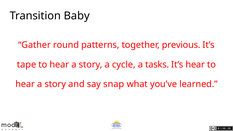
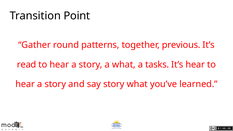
Baby: Baby -> Point (77, 16)
tape: tape -> read (27, 65)
a cycle: cycle -> what (124, 65)
say snap: snap -> story (114, 84)
